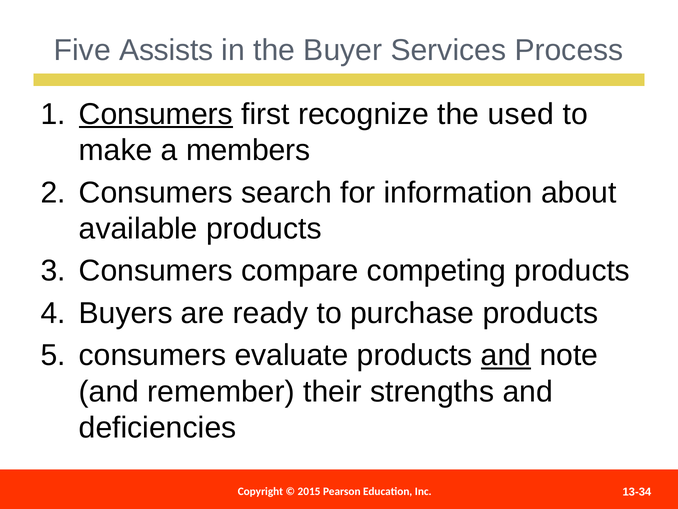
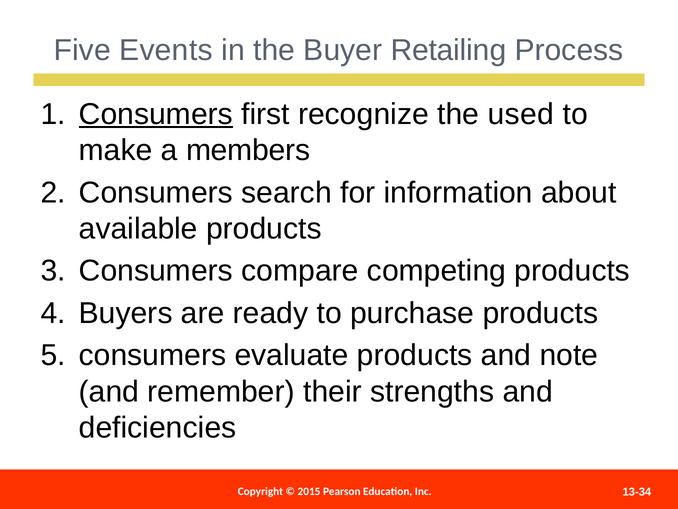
Assists: Assists -> Events (166, 50)
Services: Services -> Retailing (448, 50)
and underline: present -> none (506, 355)
